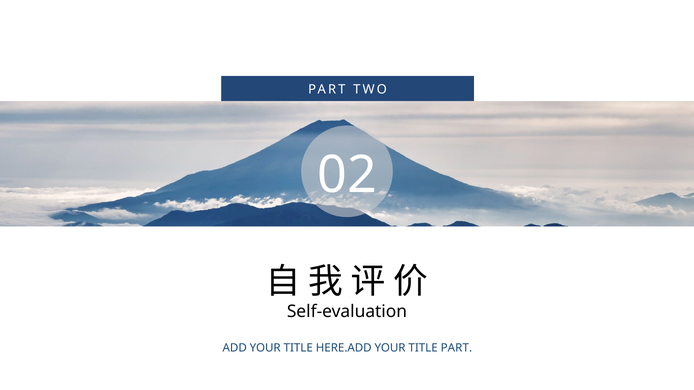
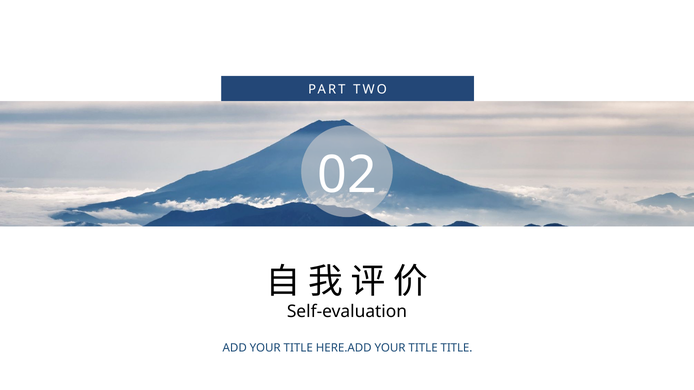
TITLE PART: PART -> TITLE (457, 348)
